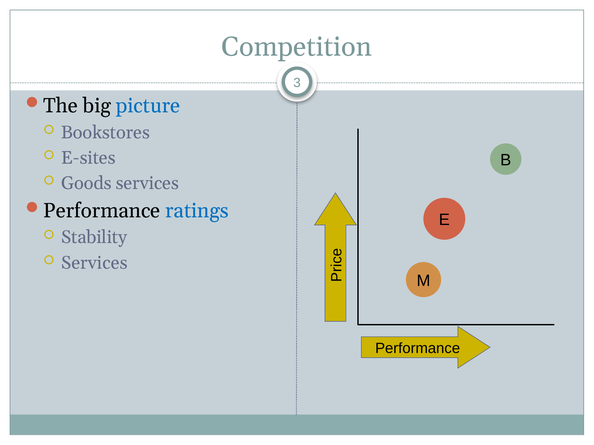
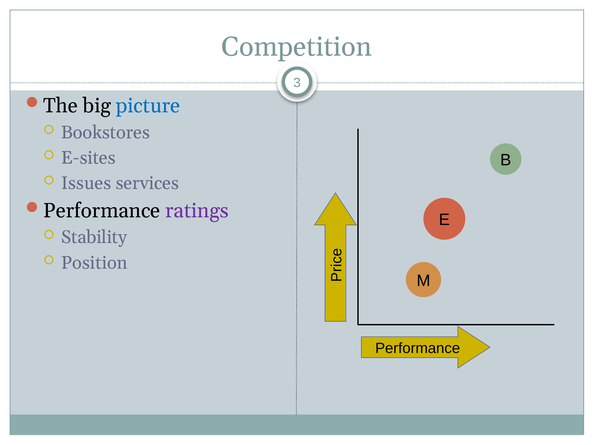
Goods: Goods -> Issues (86, 183)
ratings colour: blue -> purple (197, 211)
Services: Services -> Position (94, 263)
